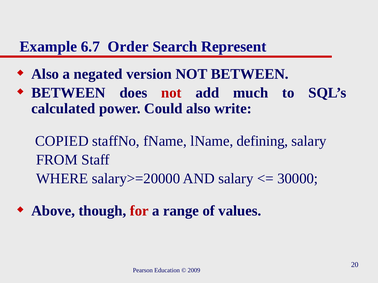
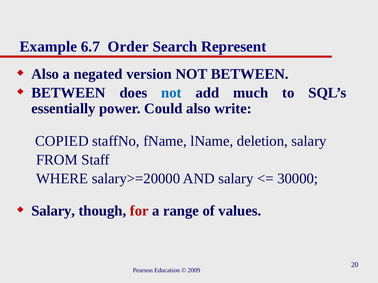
not colour: red -> blue (171, 93)
calculated: calculated -> essentially (63, 109)
defining: defining -> deletion (262, 141)
Above: Above -> Salary (53, 211)
